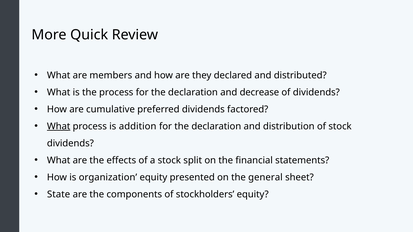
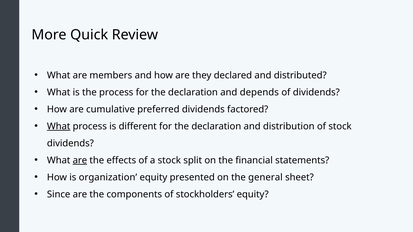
decrease: decrease -> depends (259, 92)
addition: addition -> different (138, 126)
are underline: none -> present (80, 161)
State: State -> Since (59, 195)
